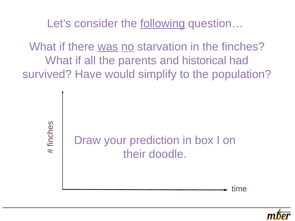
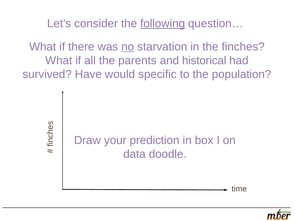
was underline: present -> none (108, 47)
simplify: simplify -> specific (157, 74)
their: their -> data (134, 154)
